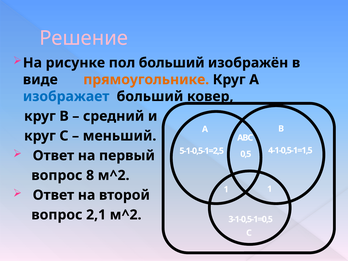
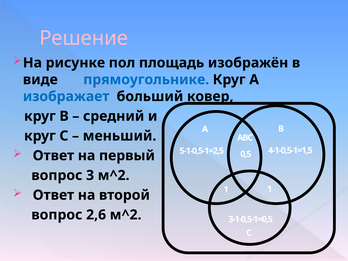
пол больший: больший -> площадь (172, 63)
прямоугольнике colour: orange -> blue (146, 80)
8: 8 -> 3 (90, 175)
2,1: 2,1 -> 2,6 (96, 215)
